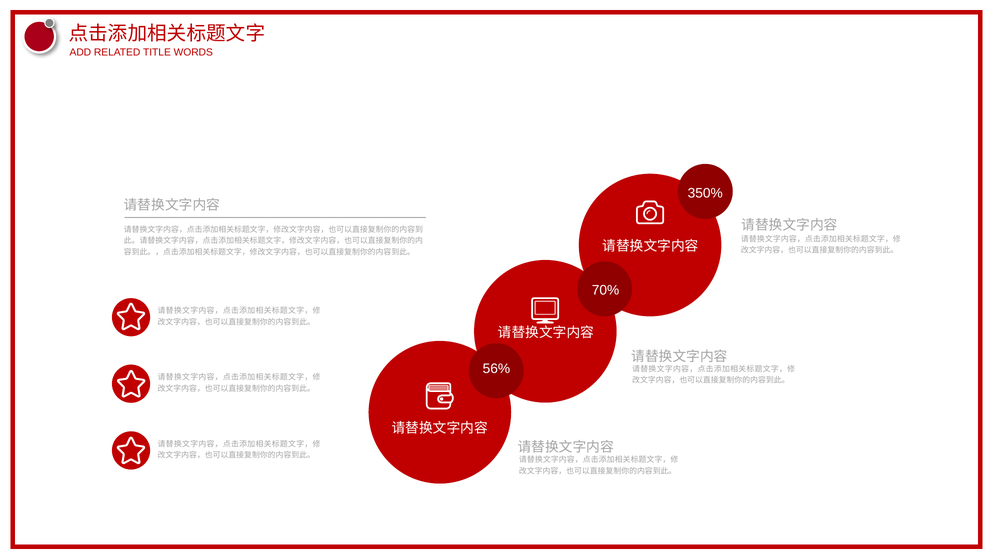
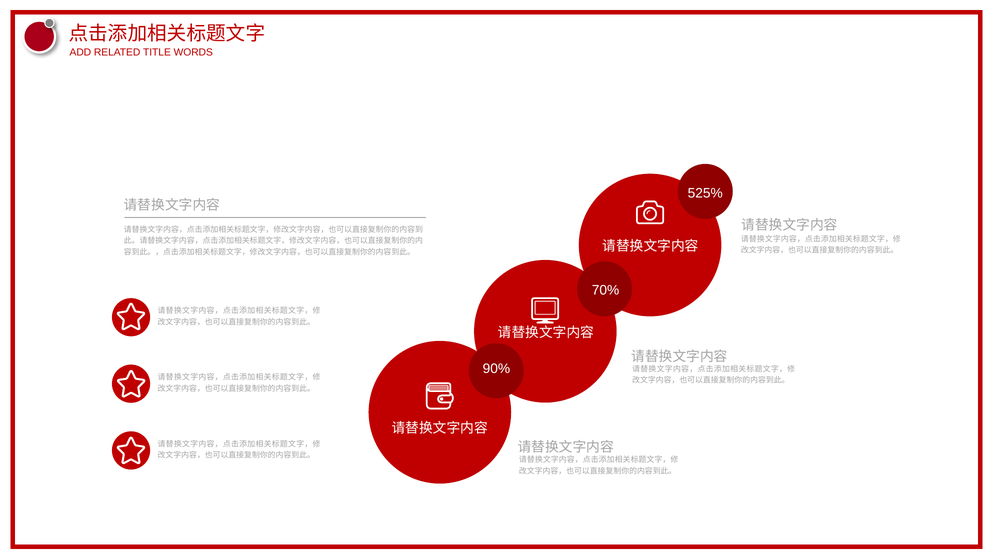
350%: 350% -> 525% (705, 193)
56%: 56% -> 90% (496, 369)
